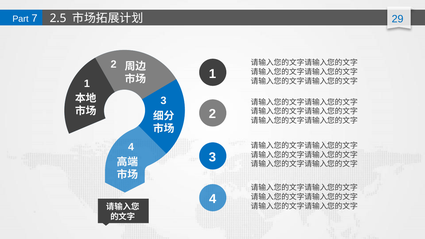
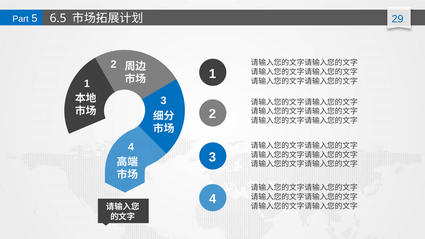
2.5: 2.5 -> 6.5 (58, 18)
7: 7 -> 5 (35, 18)
